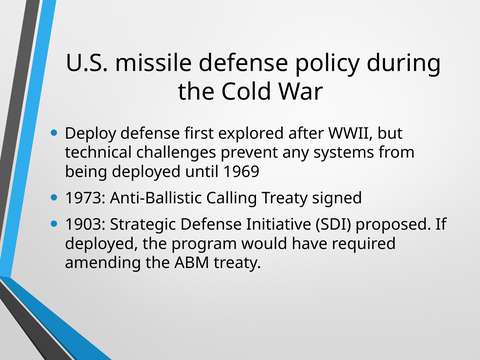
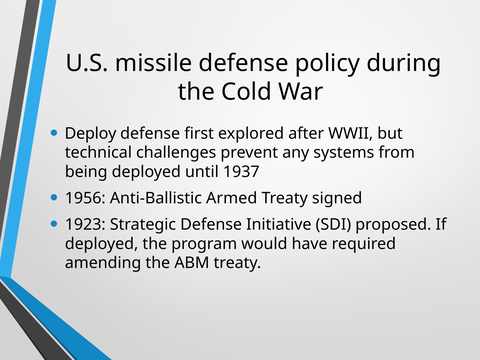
1969: 1969 -> 1937 (241, 172)
1973: 1973 -> 1956 (85, 198)
Calling: Calling -> Armed (232, 198)
1903: 1903 -> 1923 (85, 225)
